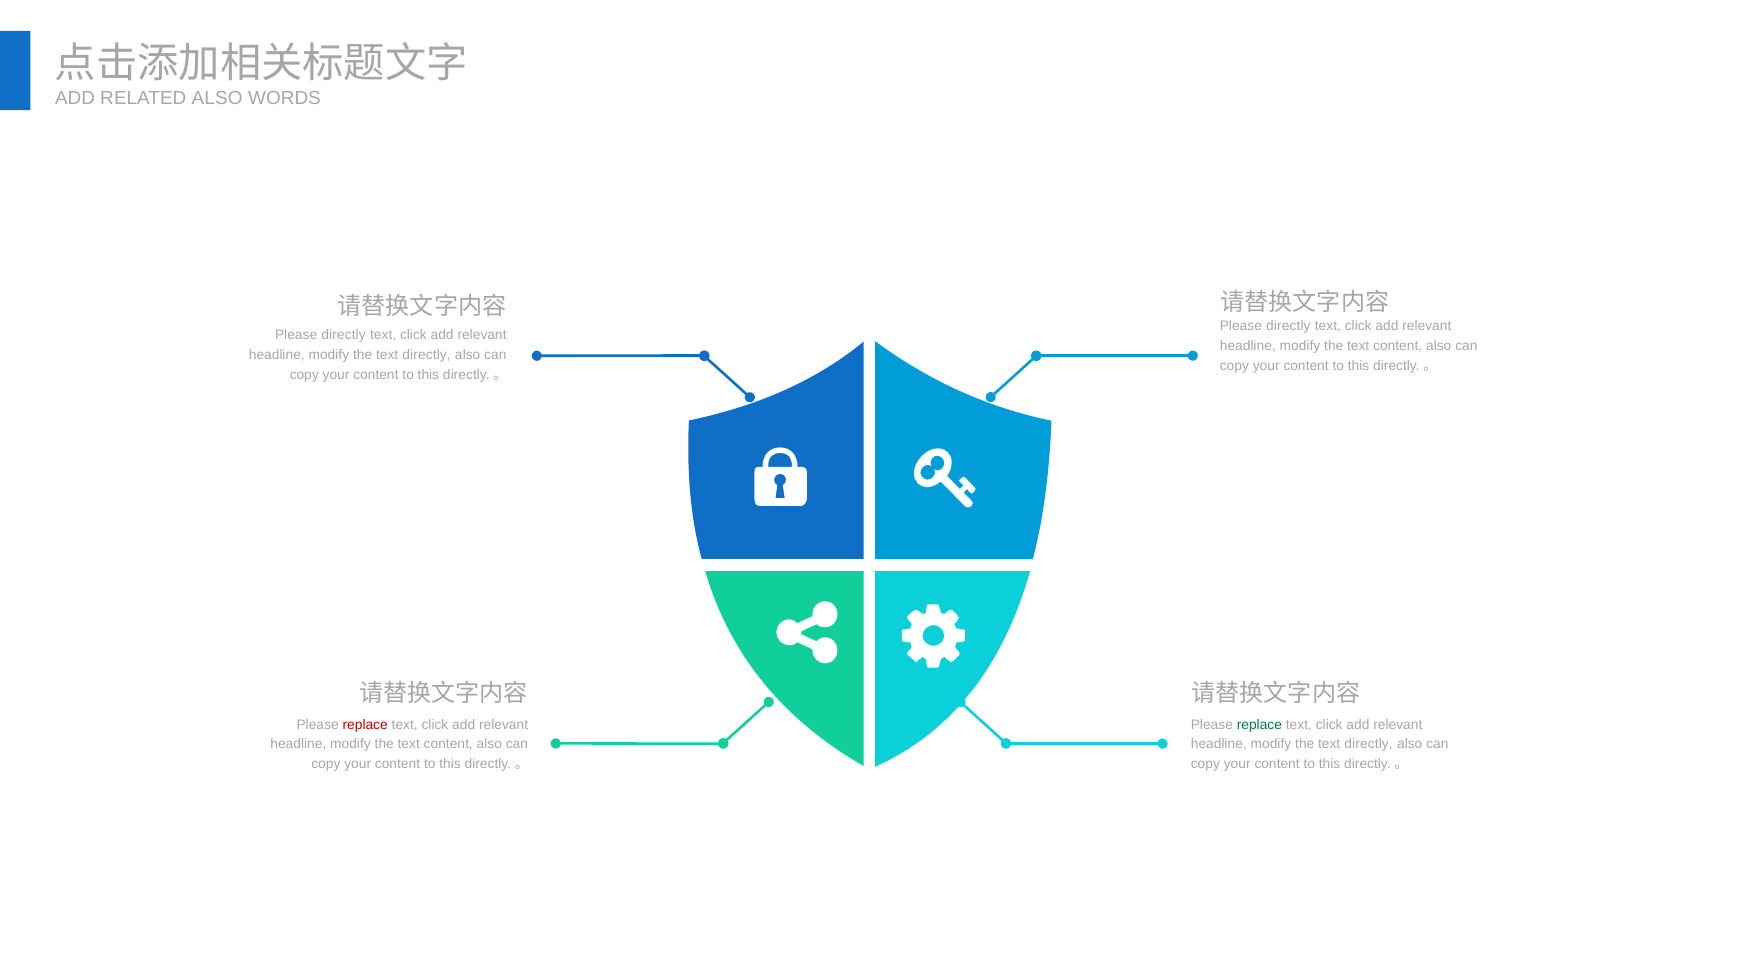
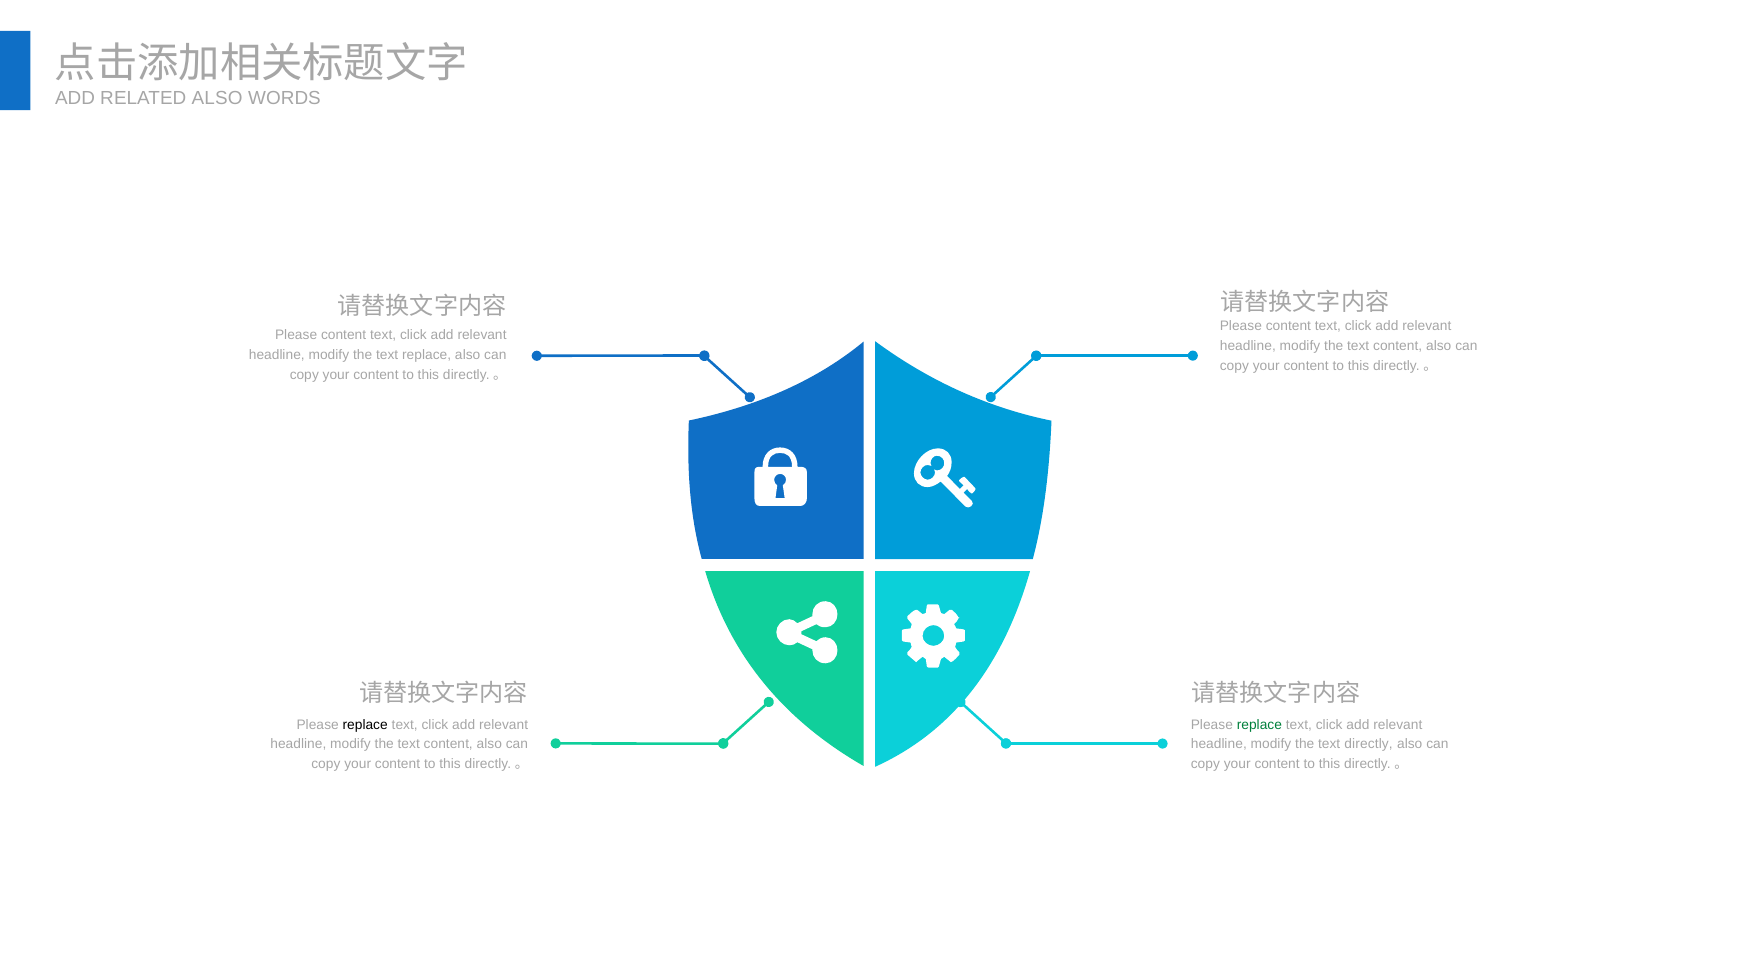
directly: directly -> content (1288, 326)
directly: directly -> content (344, 335)
directly: directly -> replace (427, 355)
replace colour: red -> black (365, 725)
